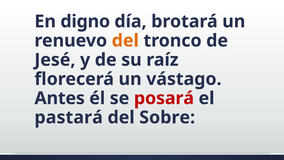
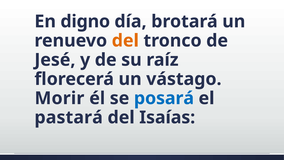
Antes: Antes -> Morir (59, 98)
posará colour: red -> blue (164, 98)
Sobre: Sobre -> Isaías (167, 117)
